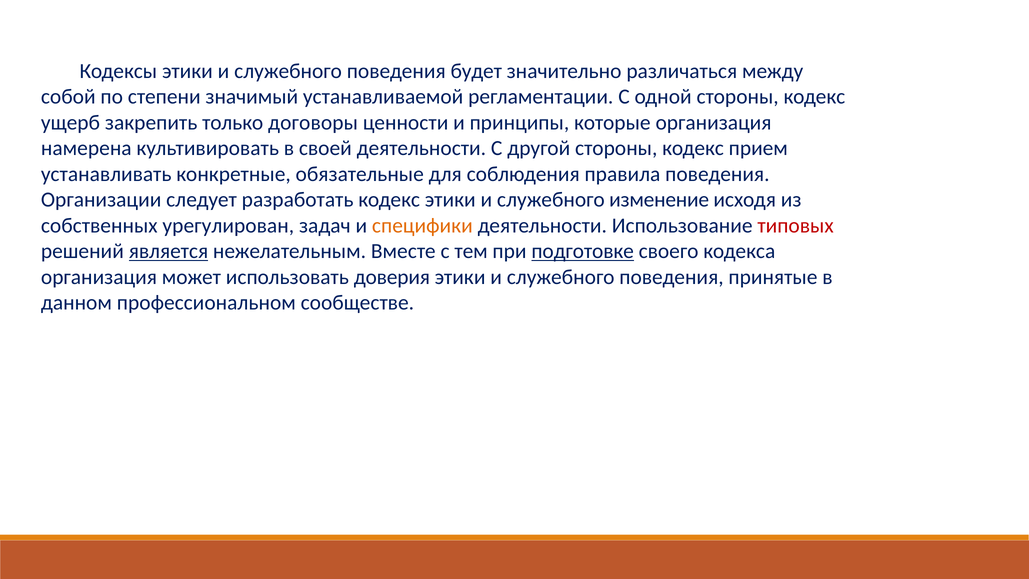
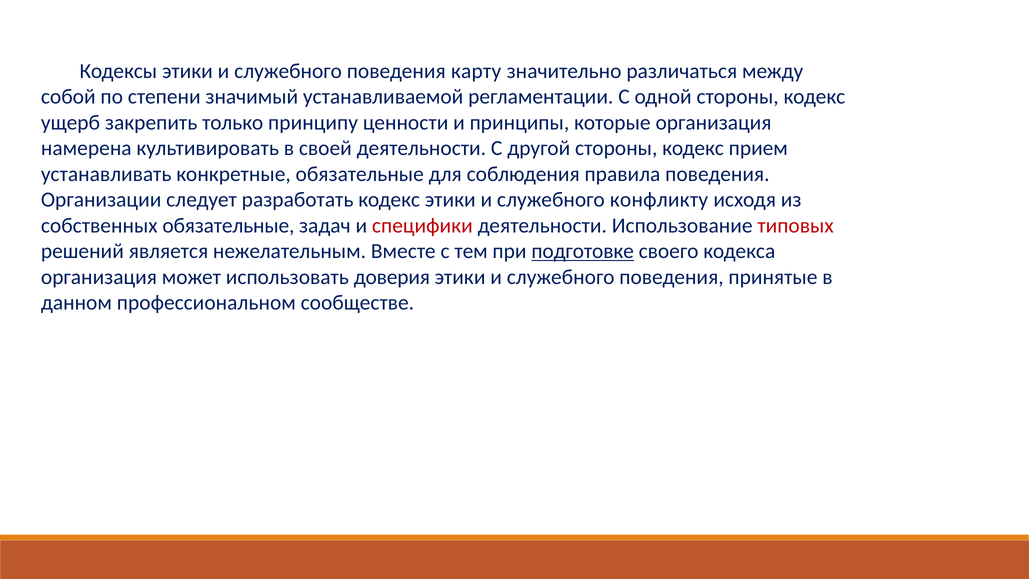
будет: будет -> карту (476, 71)
договоры: договоры -> принципу (313, 123)
изменение: изменение -> конфликту (659, 200)
собственных урегулирован: урегулирован -> обязательные (228, 226)
специфики colour: orange -> red (422, 226)
является underline: present -> none (168, 251)
